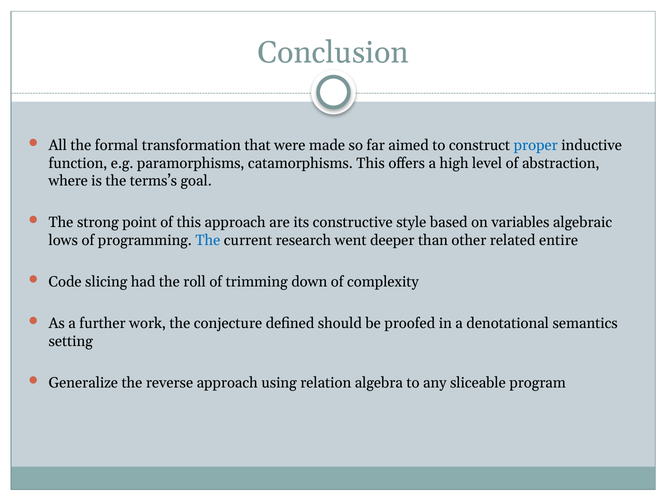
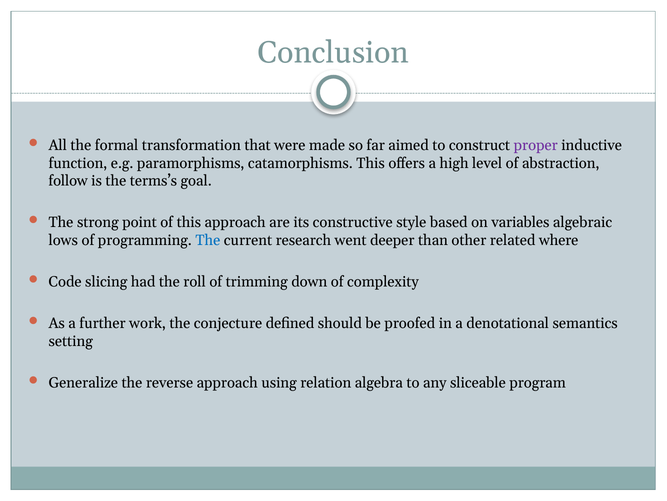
proper colour: blue -> purple (536, 145)
where: where -> follow (68, 181)
entire: entire -> where (559, 240)
